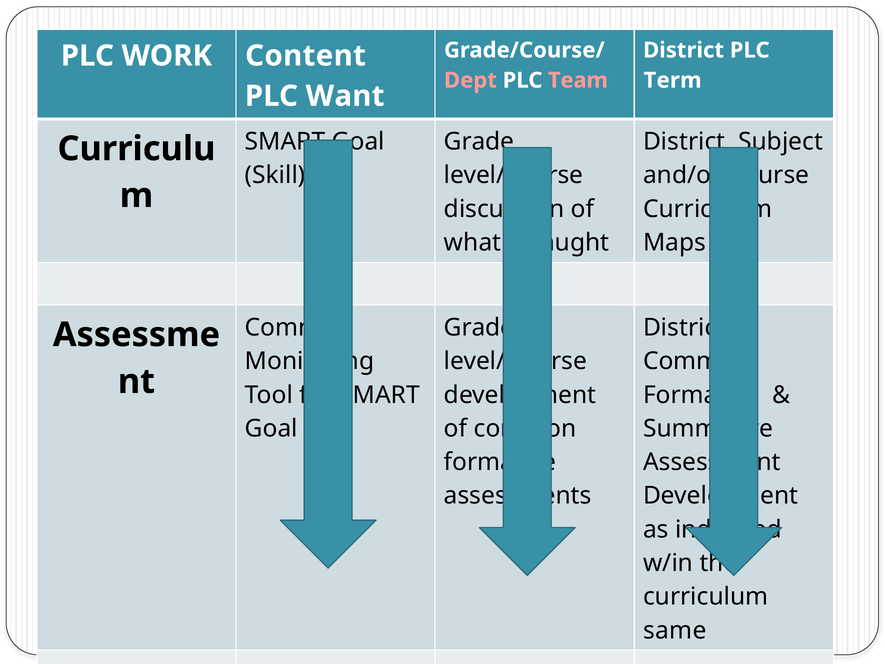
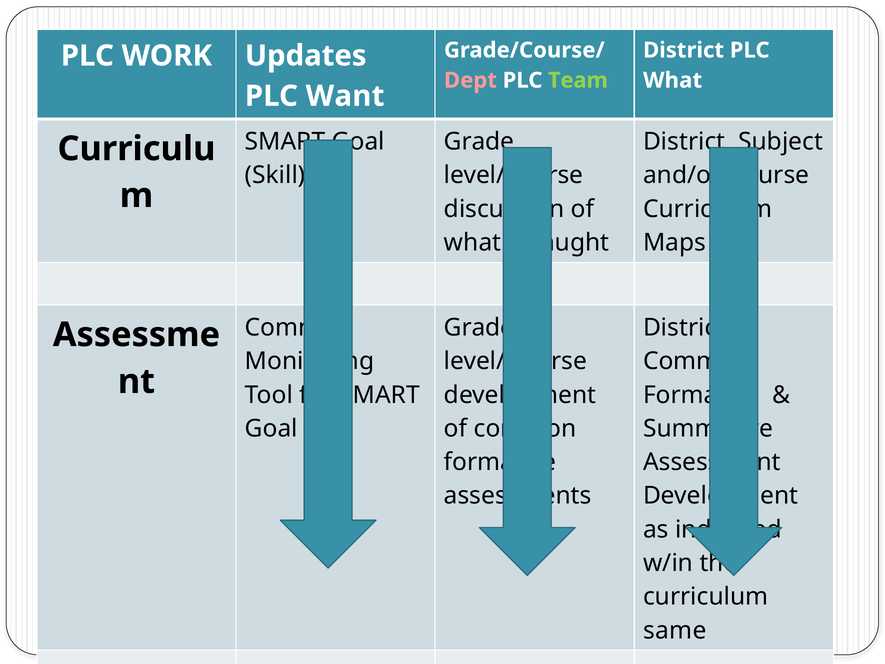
Content: Content -> Updates (306, 56)
Team colour: pink -> light green (578, 80)
Term: Term -> What (673, 80)
